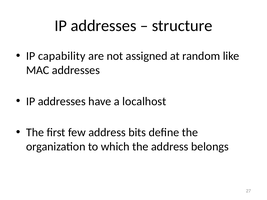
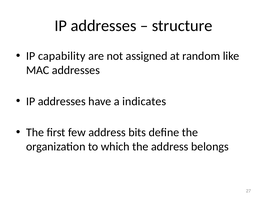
localhost: localhost -> indicates (144, 101)
